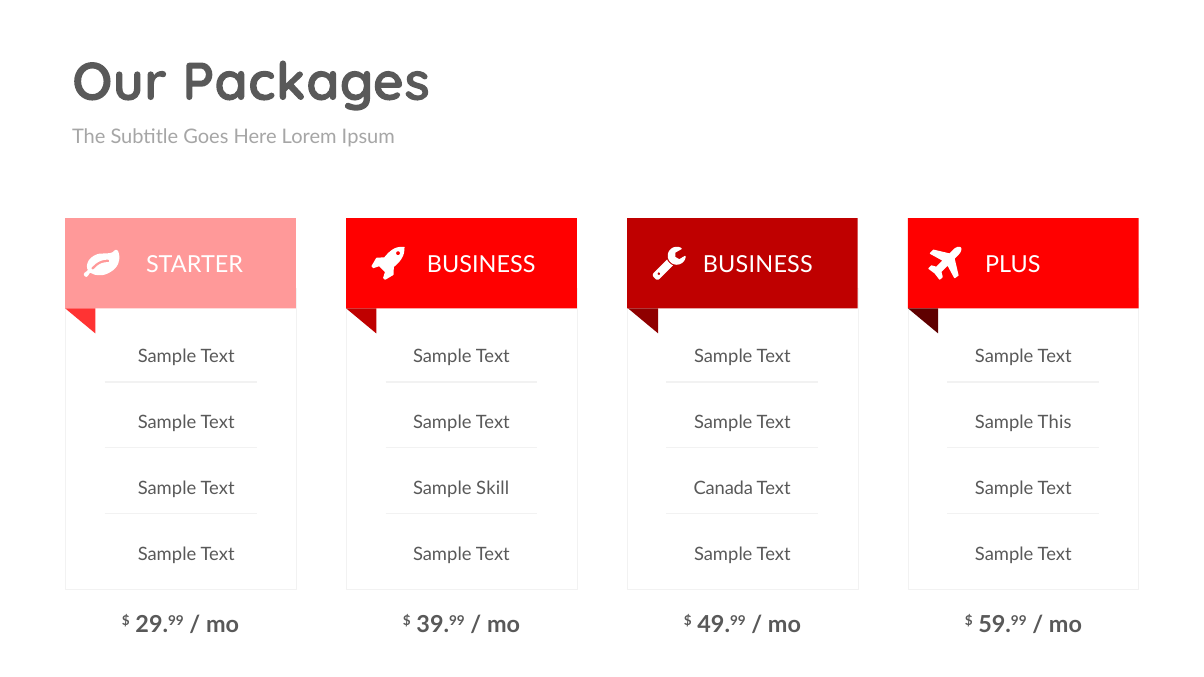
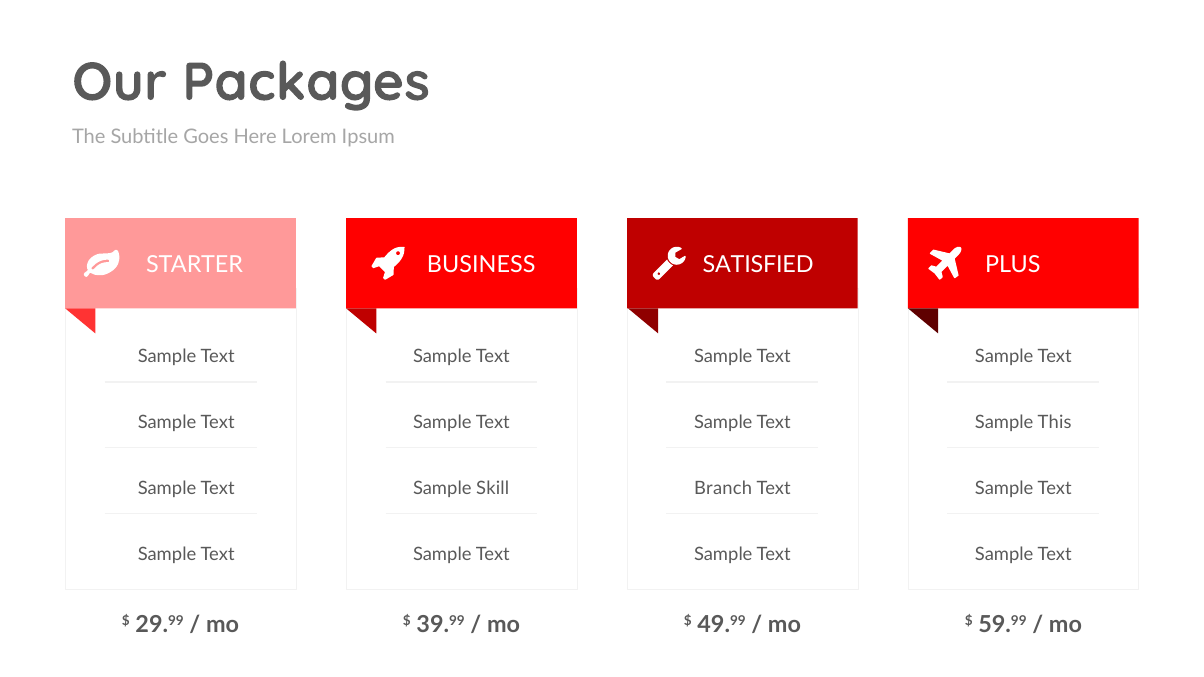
BUSINESS BUSINESS: BUSINESS -> SATISFIED (758, 265)
Canada: Canada -> Branch (723, 488)
